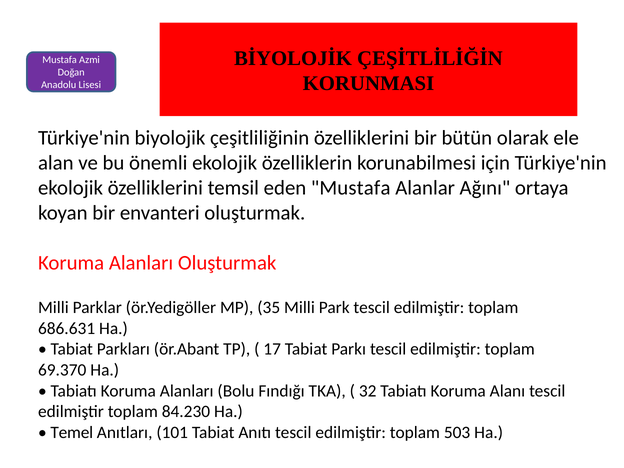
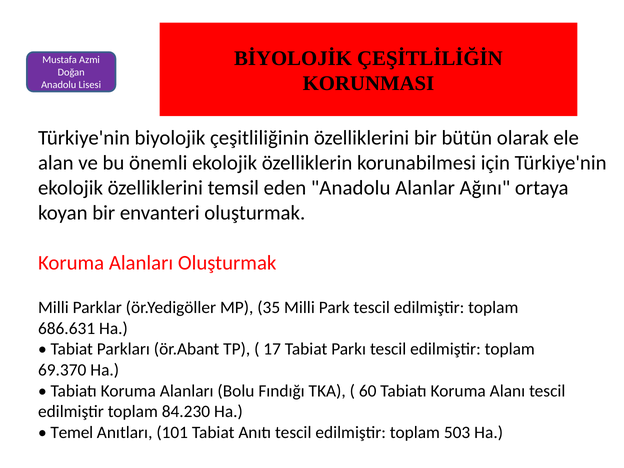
eden Mustafa: Mustafa -> Anadolu (351, 188)
32: 32 -> 60 (368, 391)
